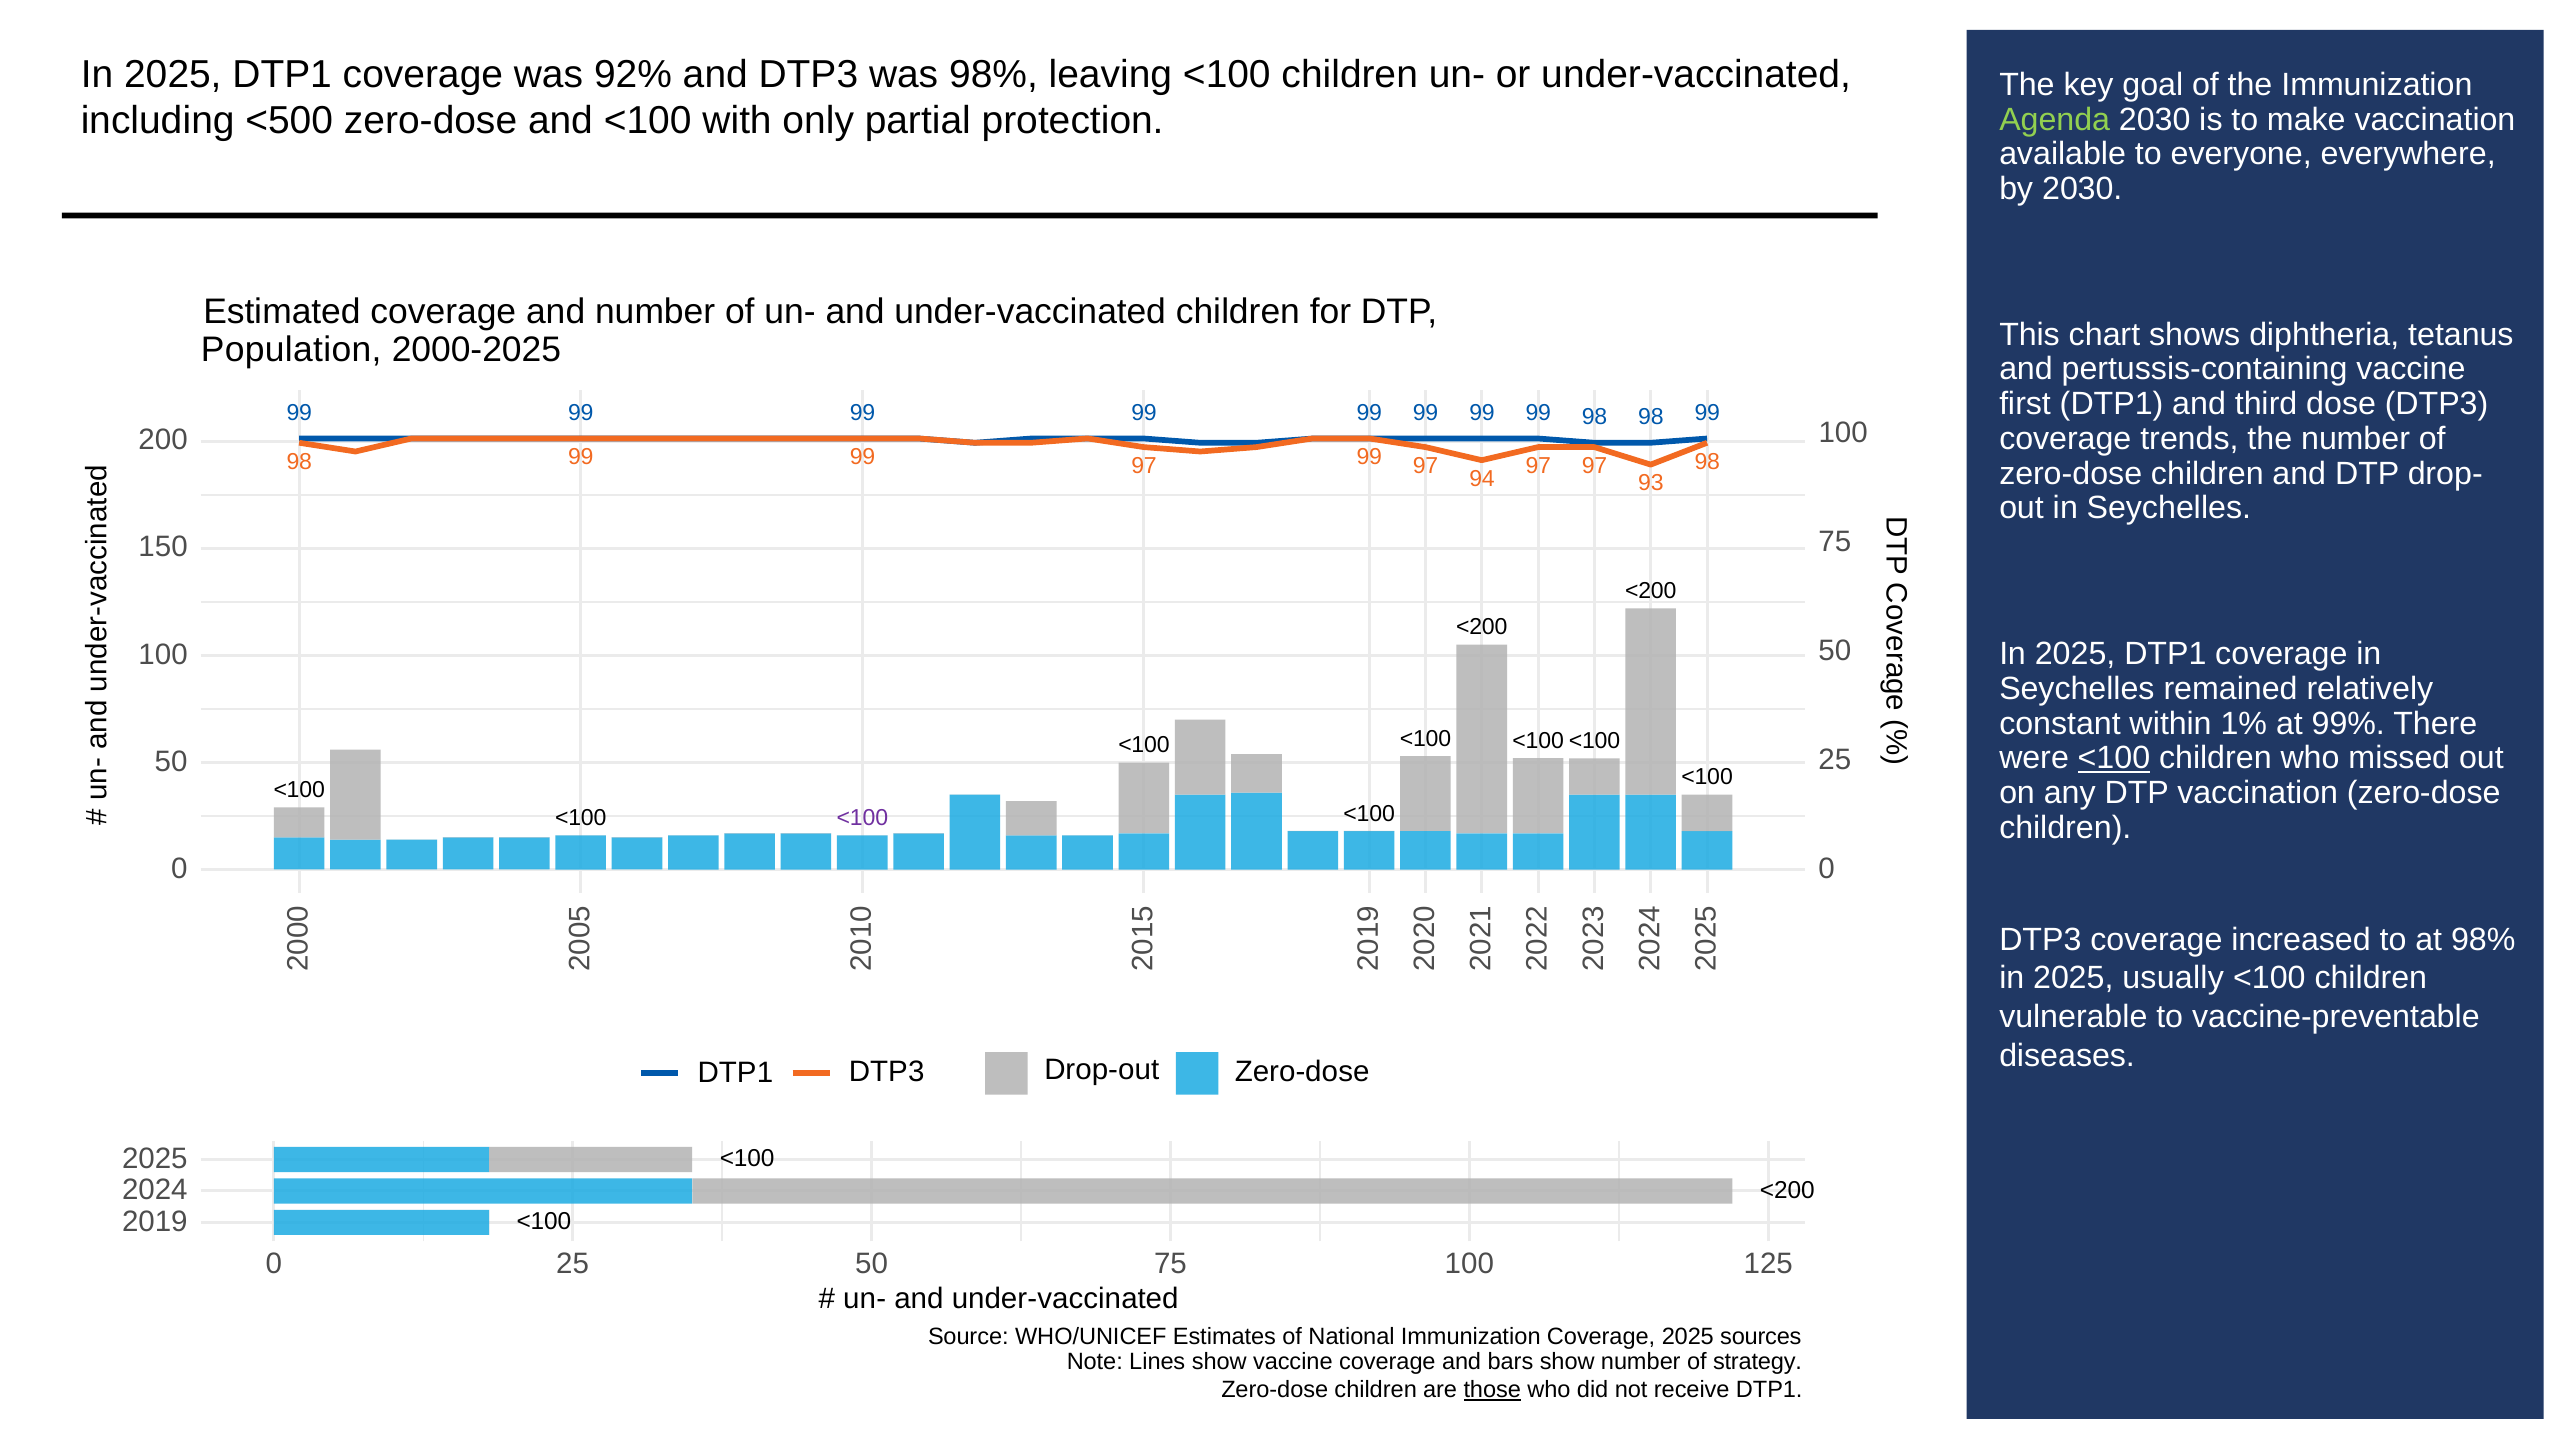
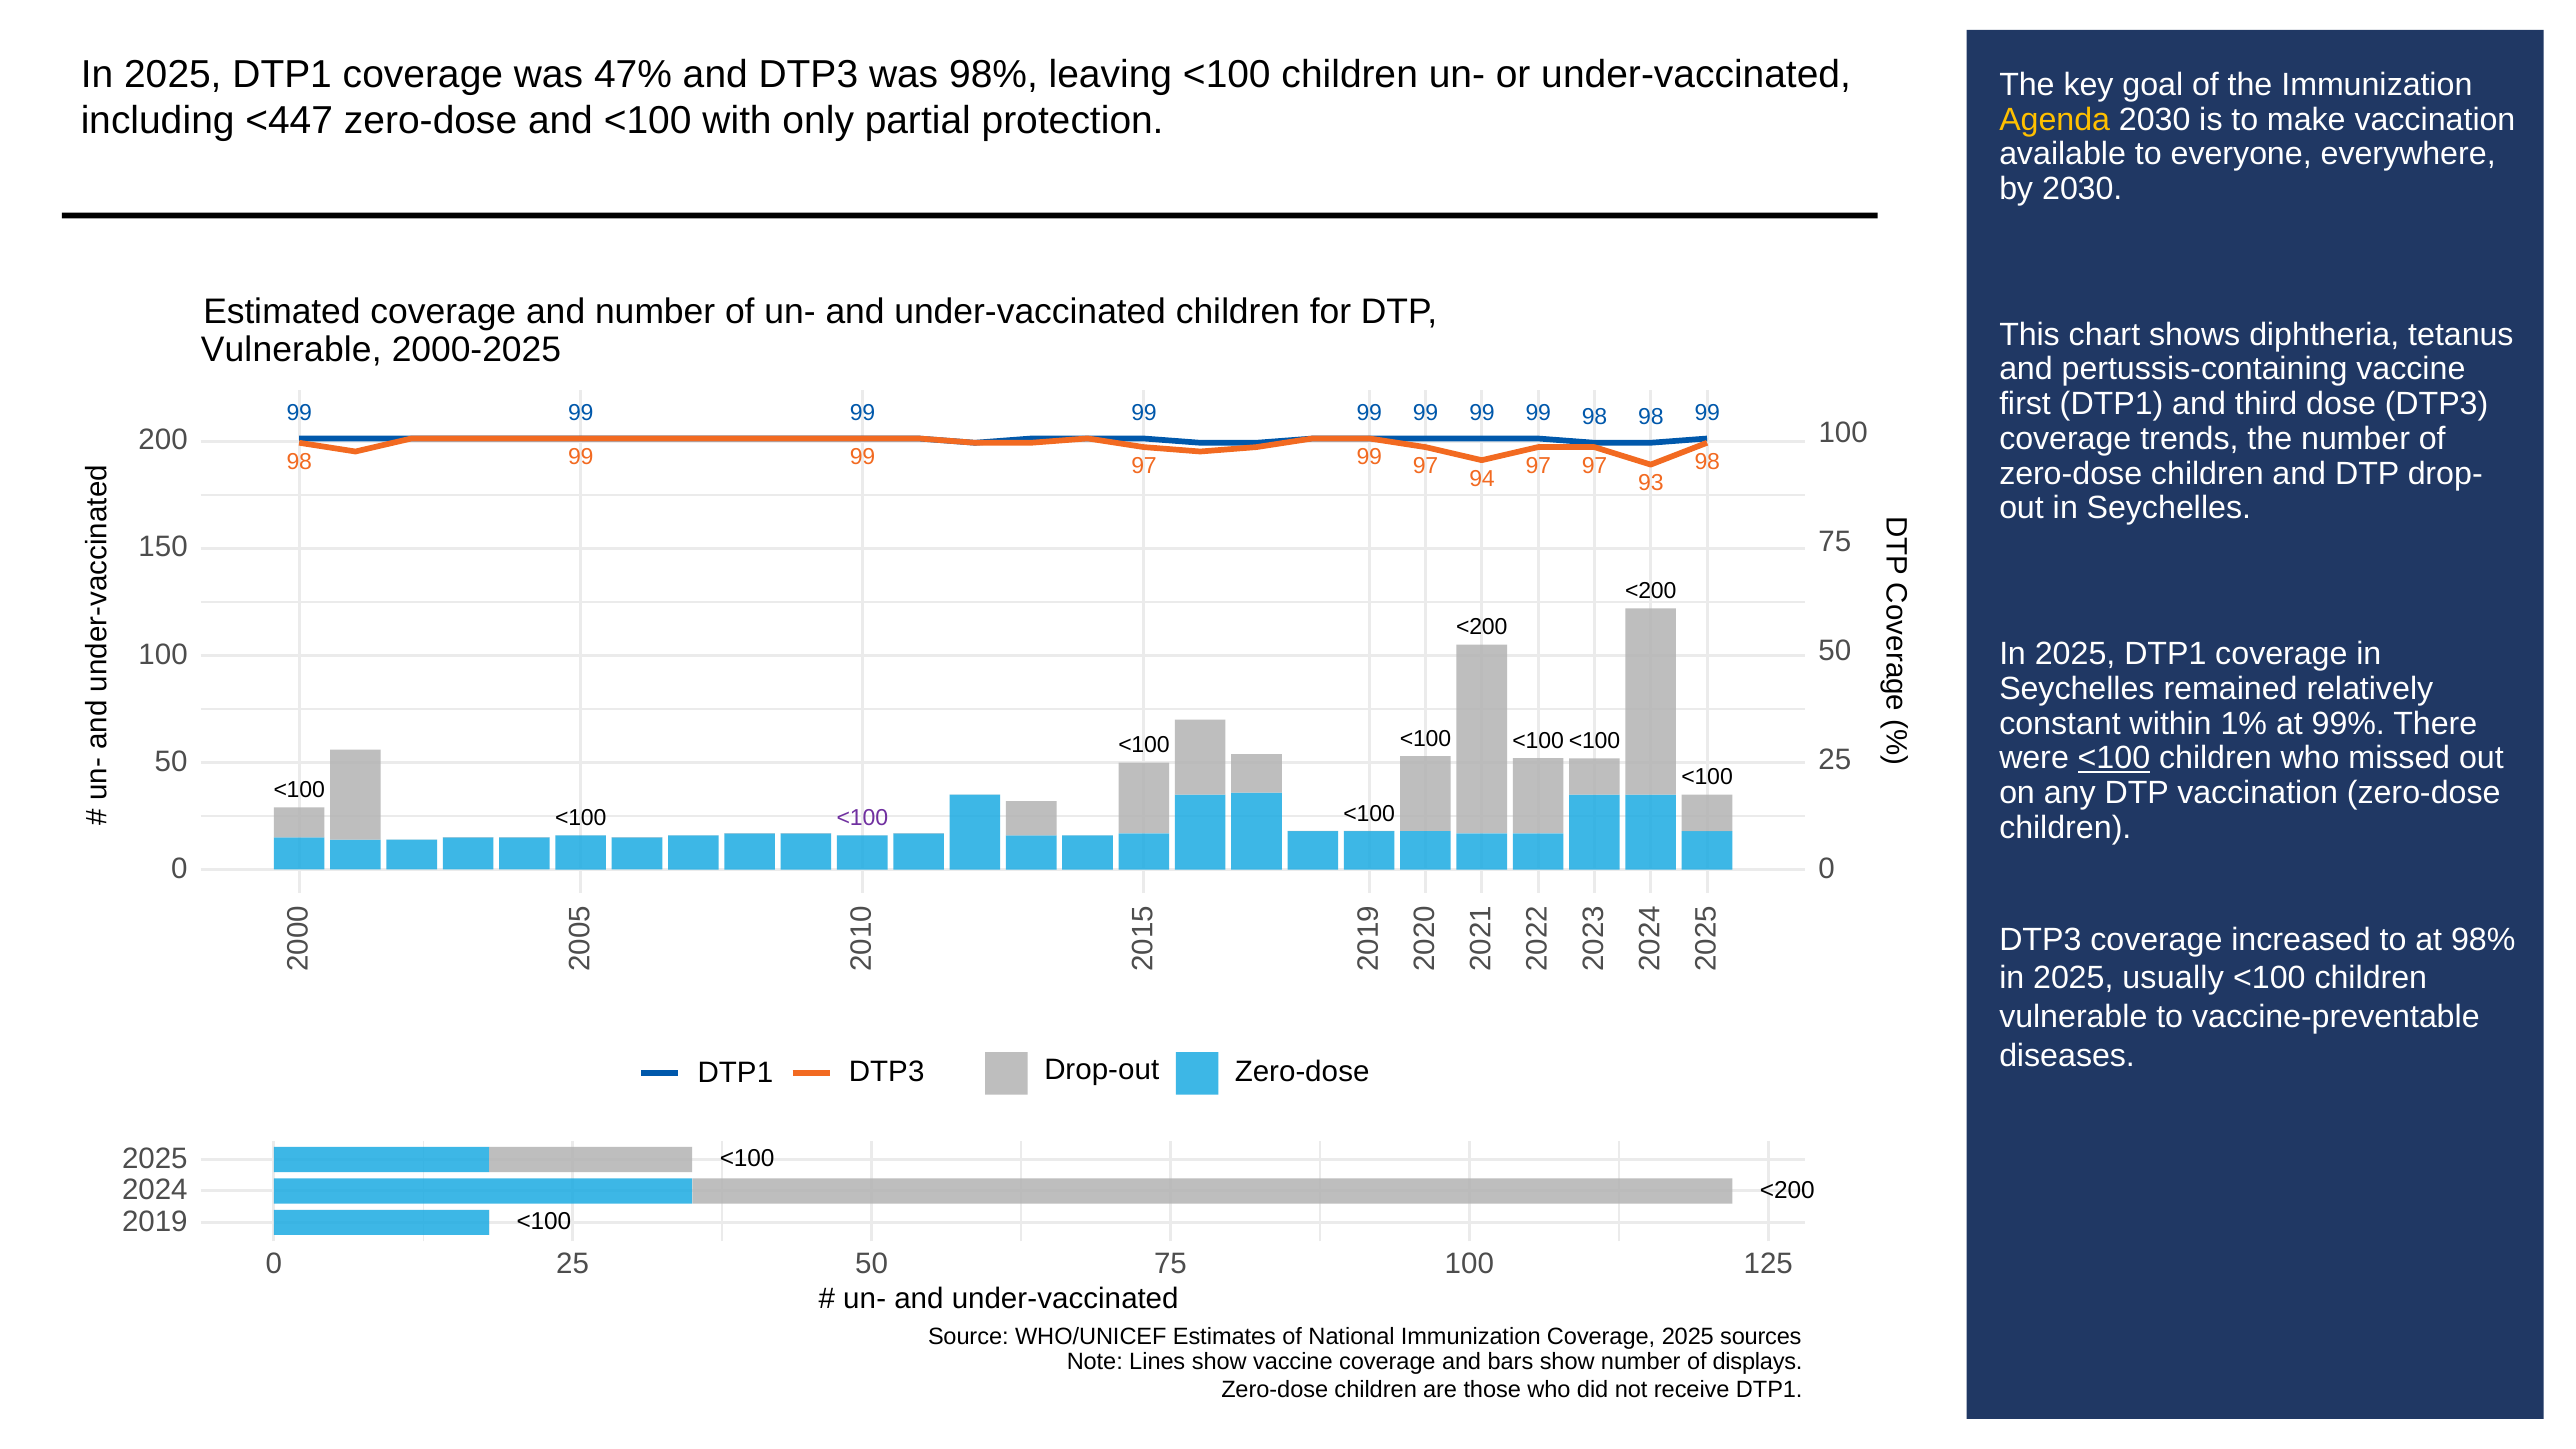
92%: 92% -> 47% (633, 74)
<500: <500 -> <447 (289, 121)
Agenda colour: light green -> yellow (2055, 119)
Population: Population -> Vulnerable (291, 350)
strategy: strategy -> displays (1758, 1362)
those underline: present -> none (1492, 1390)
